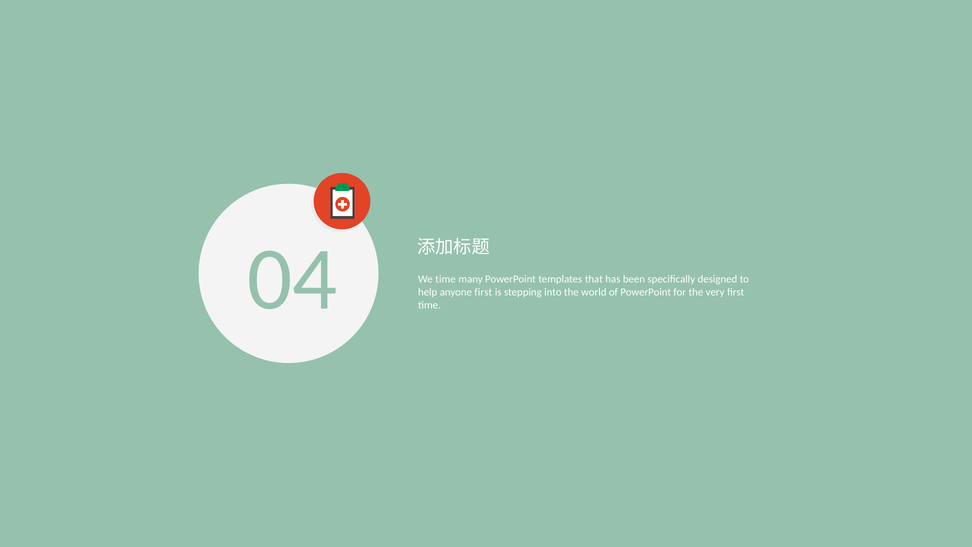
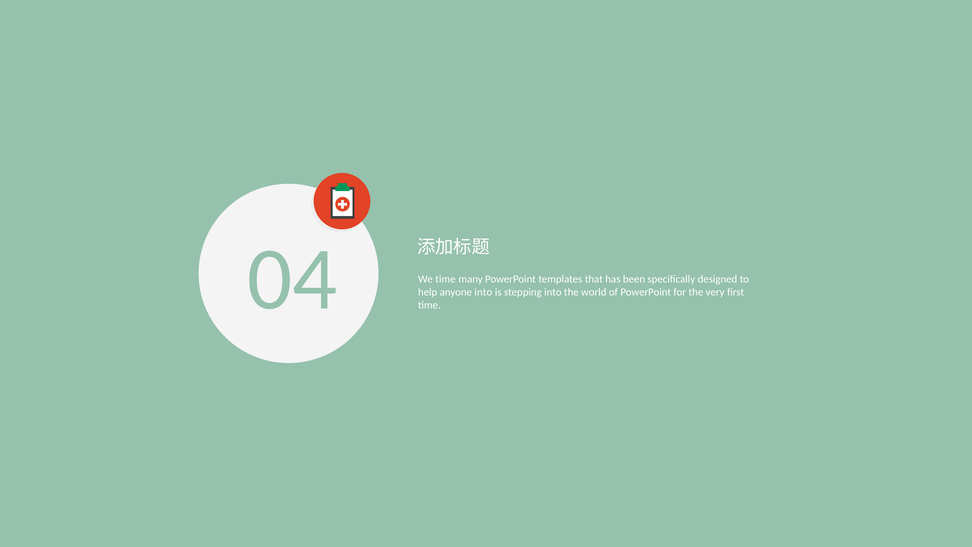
anyone first: first -> into (483, 292)
